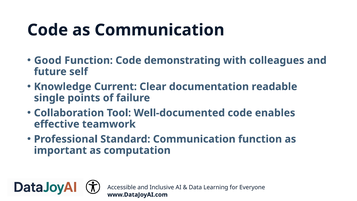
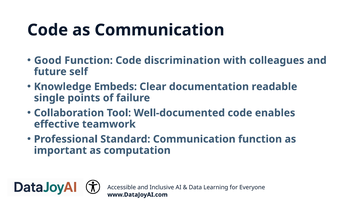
demonstrating: demonstrating -> discrimination (182, 60)
Current: Current -> Embeds (115, 87)
